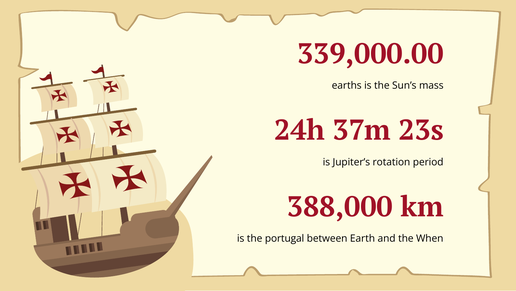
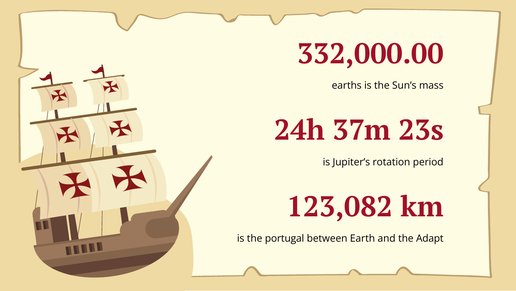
339,000.00: 339,000.00 -> 332,000.00 (370, 54)
388,000: 388,000 -> 123,082 (340, 206)
When: When -> Adapt (430, 238)
